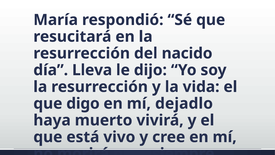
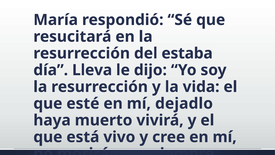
nacido: nacido -> estaba (187, 53)
digo: digo -> esté (83, 103)
